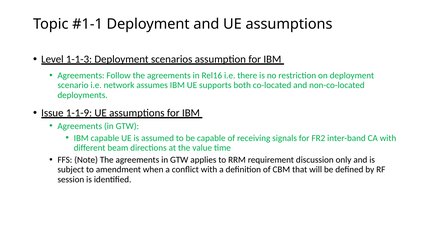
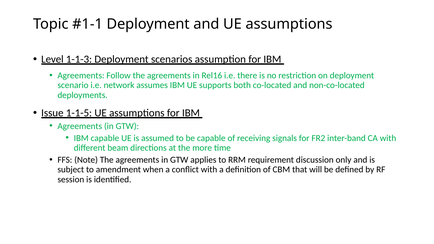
1-1-9: 1-1-9 -> 1-1-5 (79, 113)
value: value -> more (202, 148)
